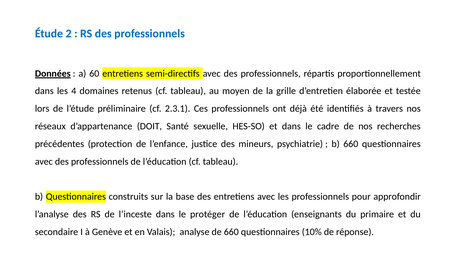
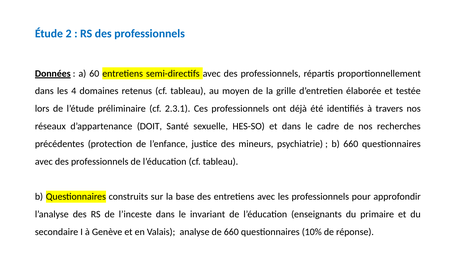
protéger: protéger -> invariant (208, 214)
